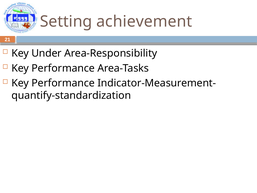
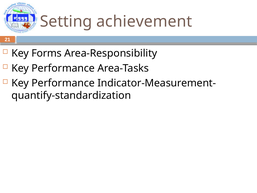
Under: Under -> Forms (47, 53)
